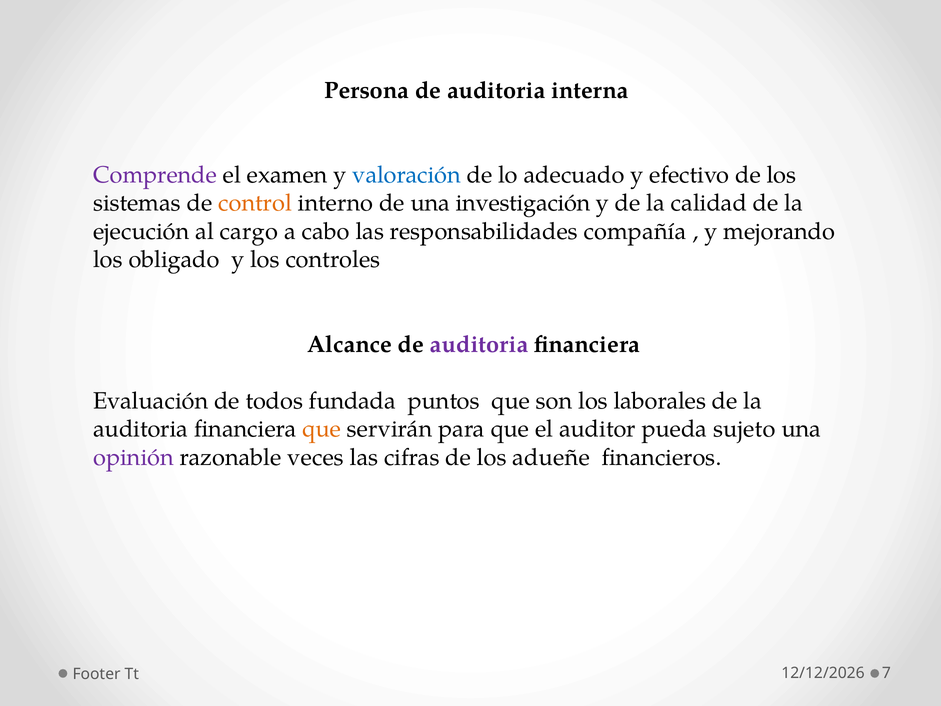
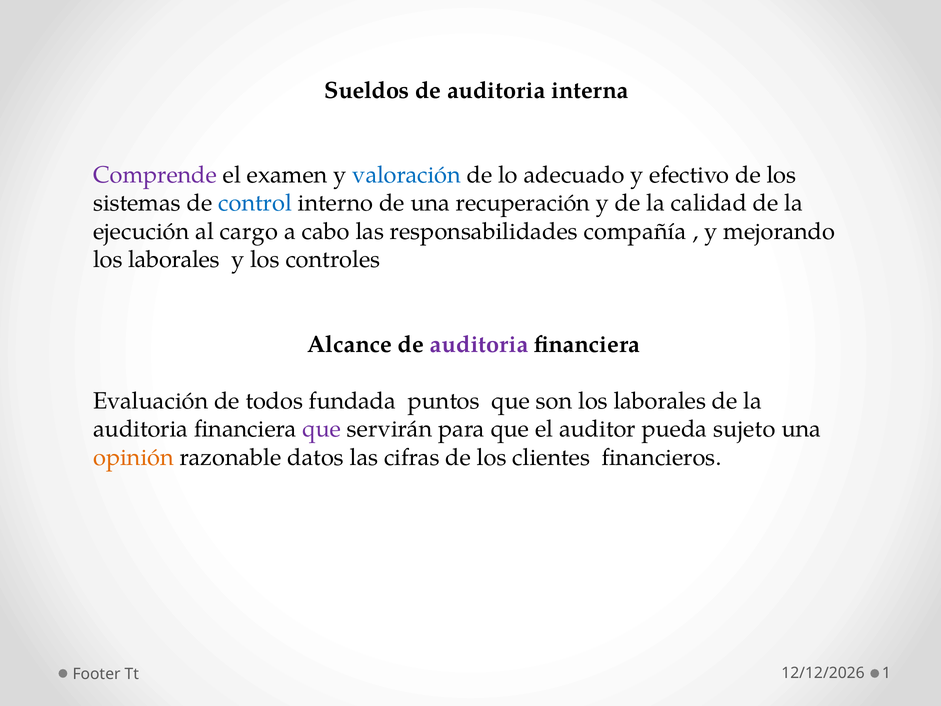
Persona: Persona -> Sueldos (367, 90)
control colour: orange -> blue (255, 203)
investigación: investigación -> recuperación (523, 203)
obligado: obligado -> laborales (174, 260)
que colour: orange -> purple (322, 429)
opinión colour: purple -> orange (134, 457)
veces: veces -> datos (316, 457)
adueñe: adueñe -> clientes (551, 457)
7: 7 -> 1 (886, 673)
